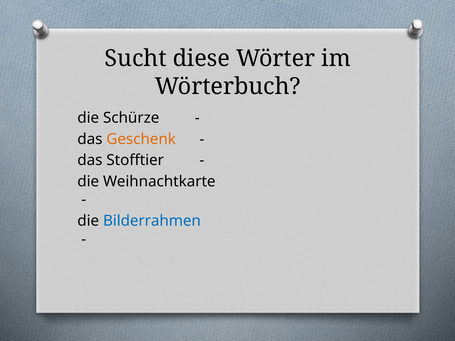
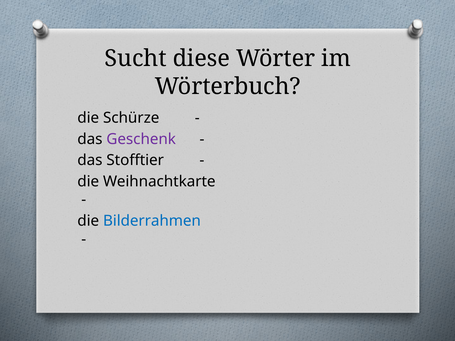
Geschenk colour: orange -> purple (141, 139)
